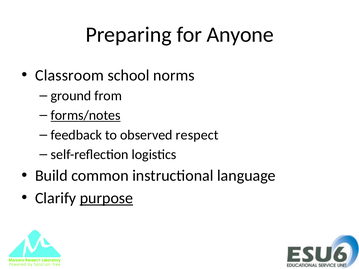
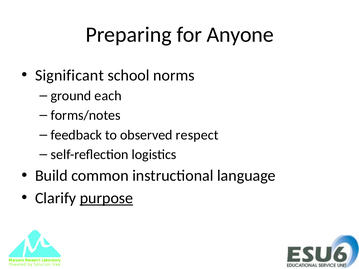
Classroom: Classroom -> Significant (69, 75)
from: from -> each (108, 96)
forms/notes underline: present -> none (86, 115)
